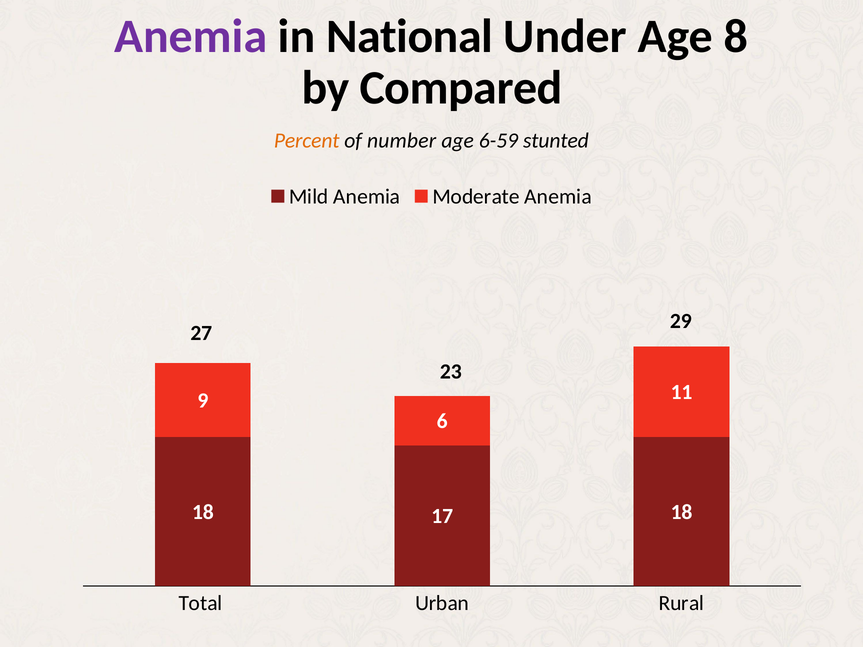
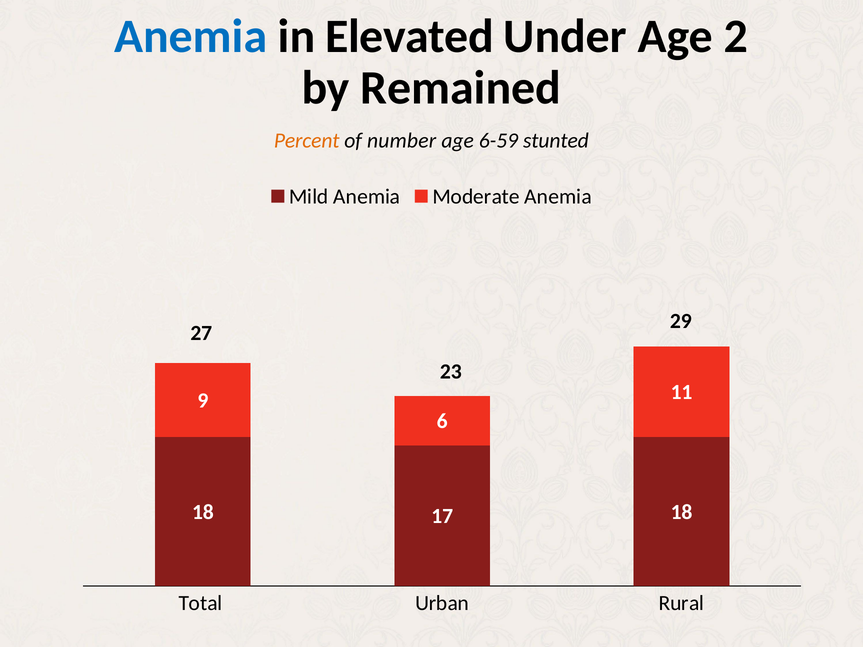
Anemia colour: purple -> blue (191, 36)
National: National -> Elevated (410, 36)
8: 8 -> 2 (736, 36)
Compared: Compared -> Remained (461, 88)
